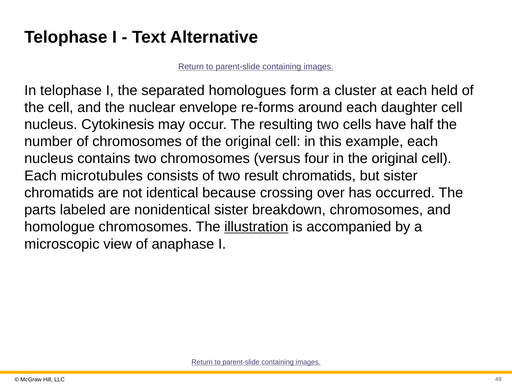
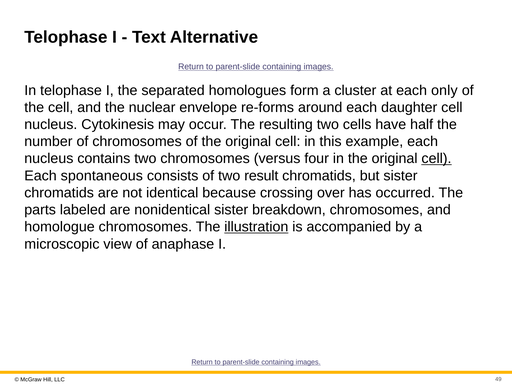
held: held -> only (444, 90)
cell underline: none -> present (436, 159)
microtubules: microtubules -> spontaneous (102, 176)
